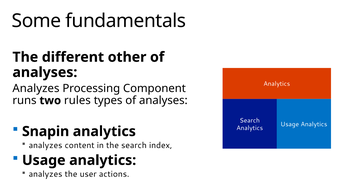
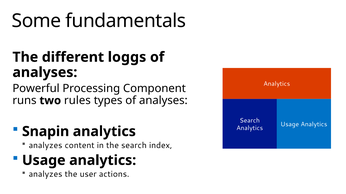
other: other -> loggs (127, 57)
Analyzes: Analyzes -> Powerful (36, 89)
